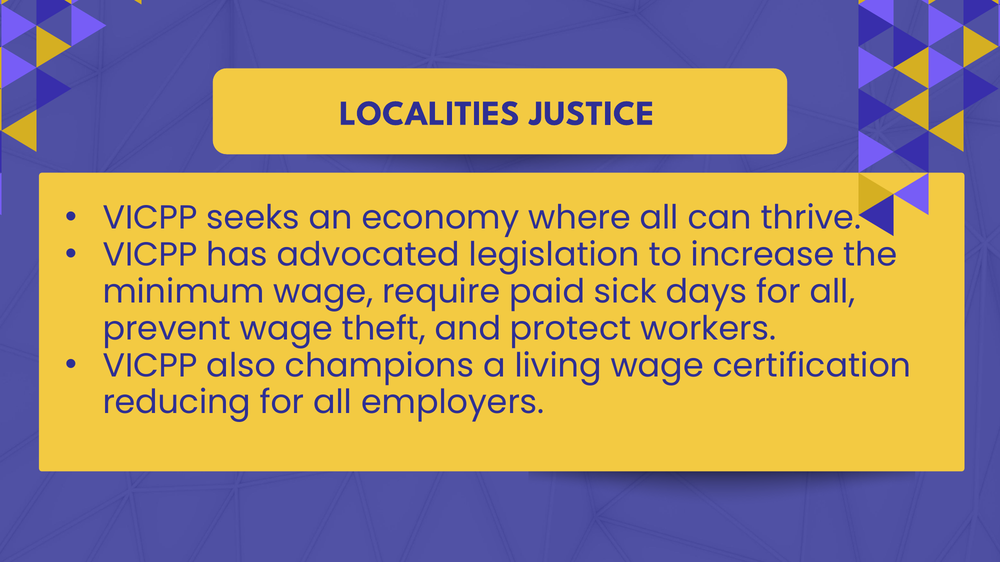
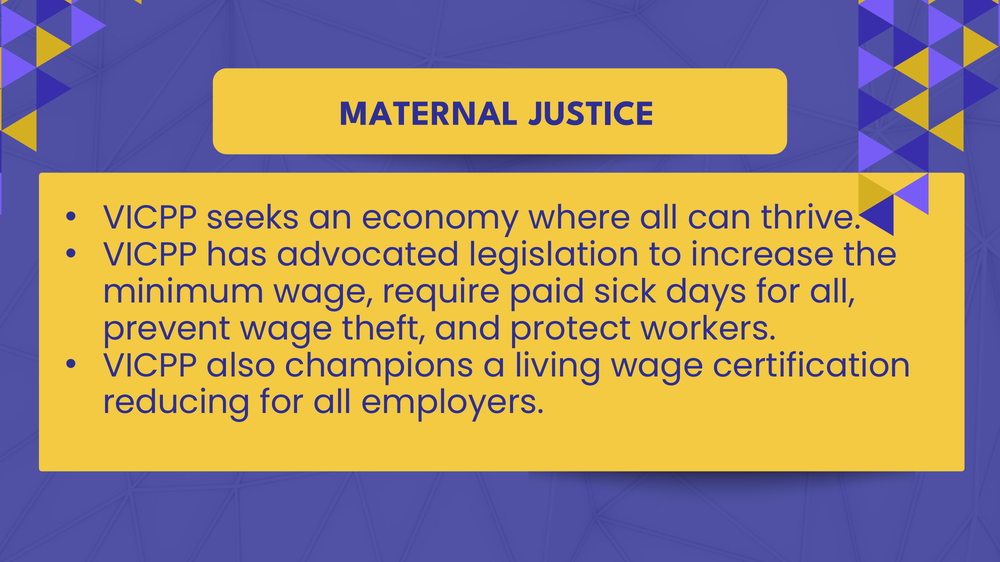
LOCALITIES: LOCALITIES -> MATERNAL (429, 113)
